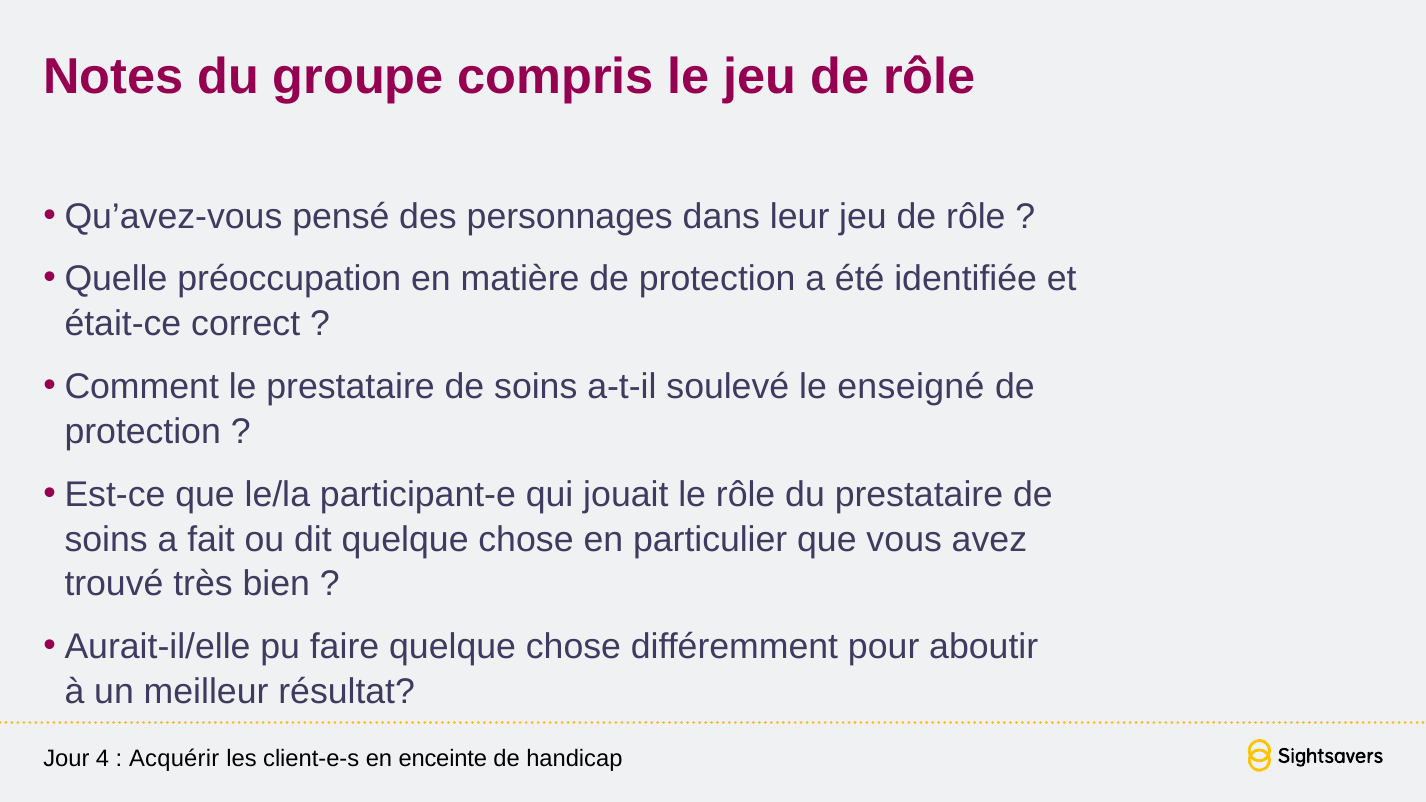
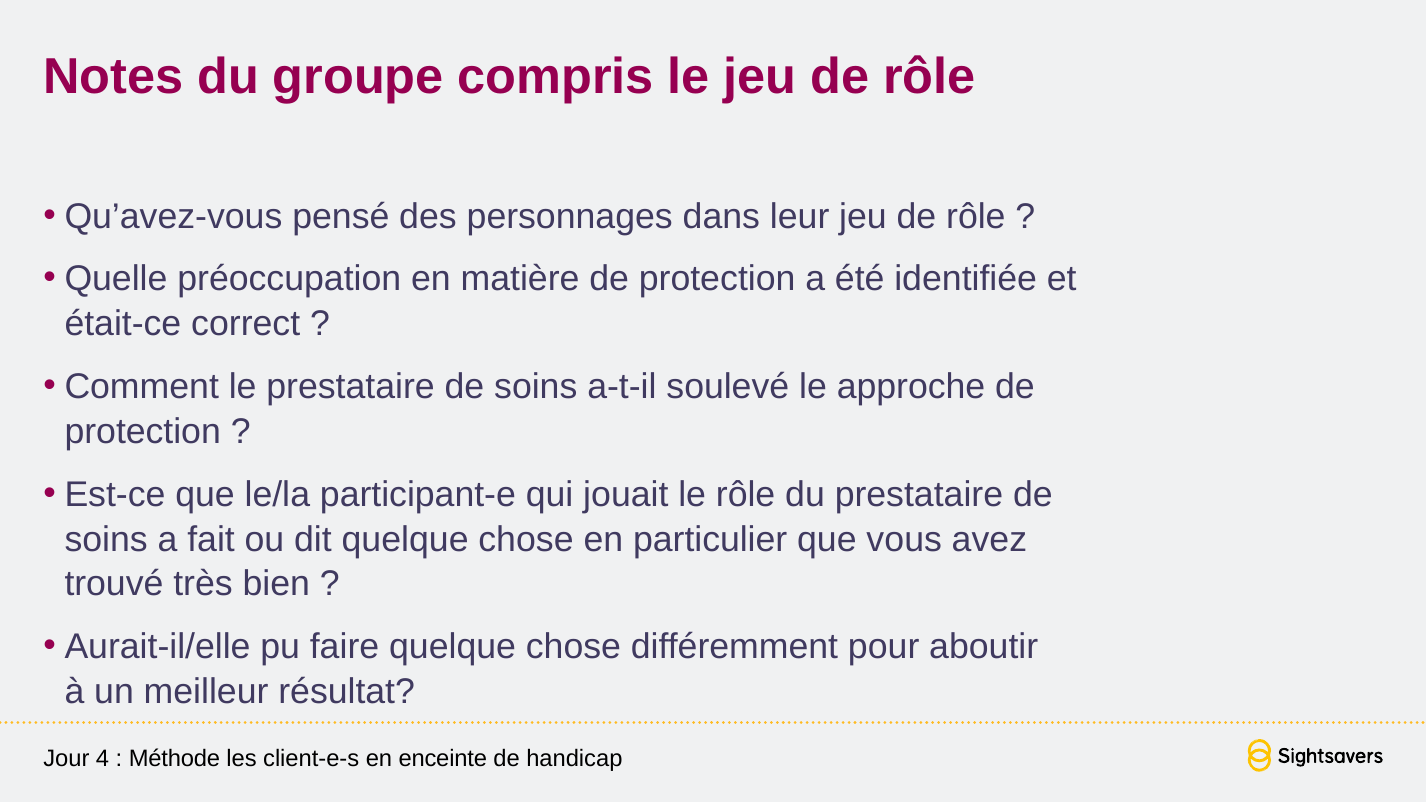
enseigné: enseigné -> approche (911, 387)
Acquérir: Acquérir -> Méthode (174, 759)
